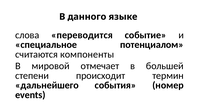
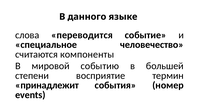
потенциалом: потенциалом -> человечество (152, 45)
отмечает: отмечает -> событию (100, 66)
происходит: происходит -> восприятие (101, 76)
дальнейшего: дальнейшего -> принадлежит (47, 85)
